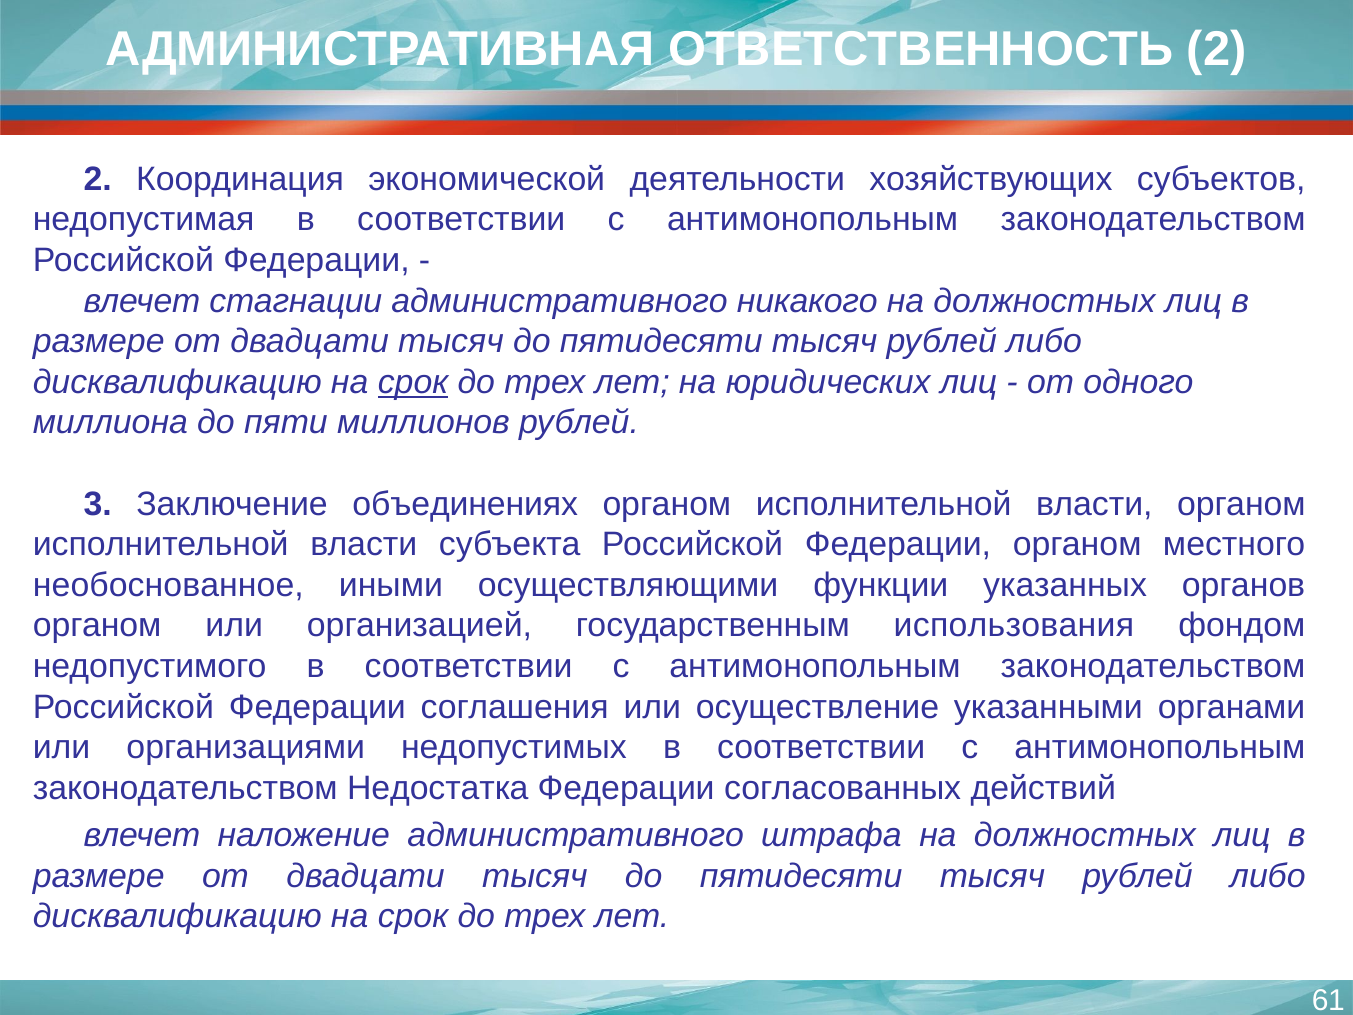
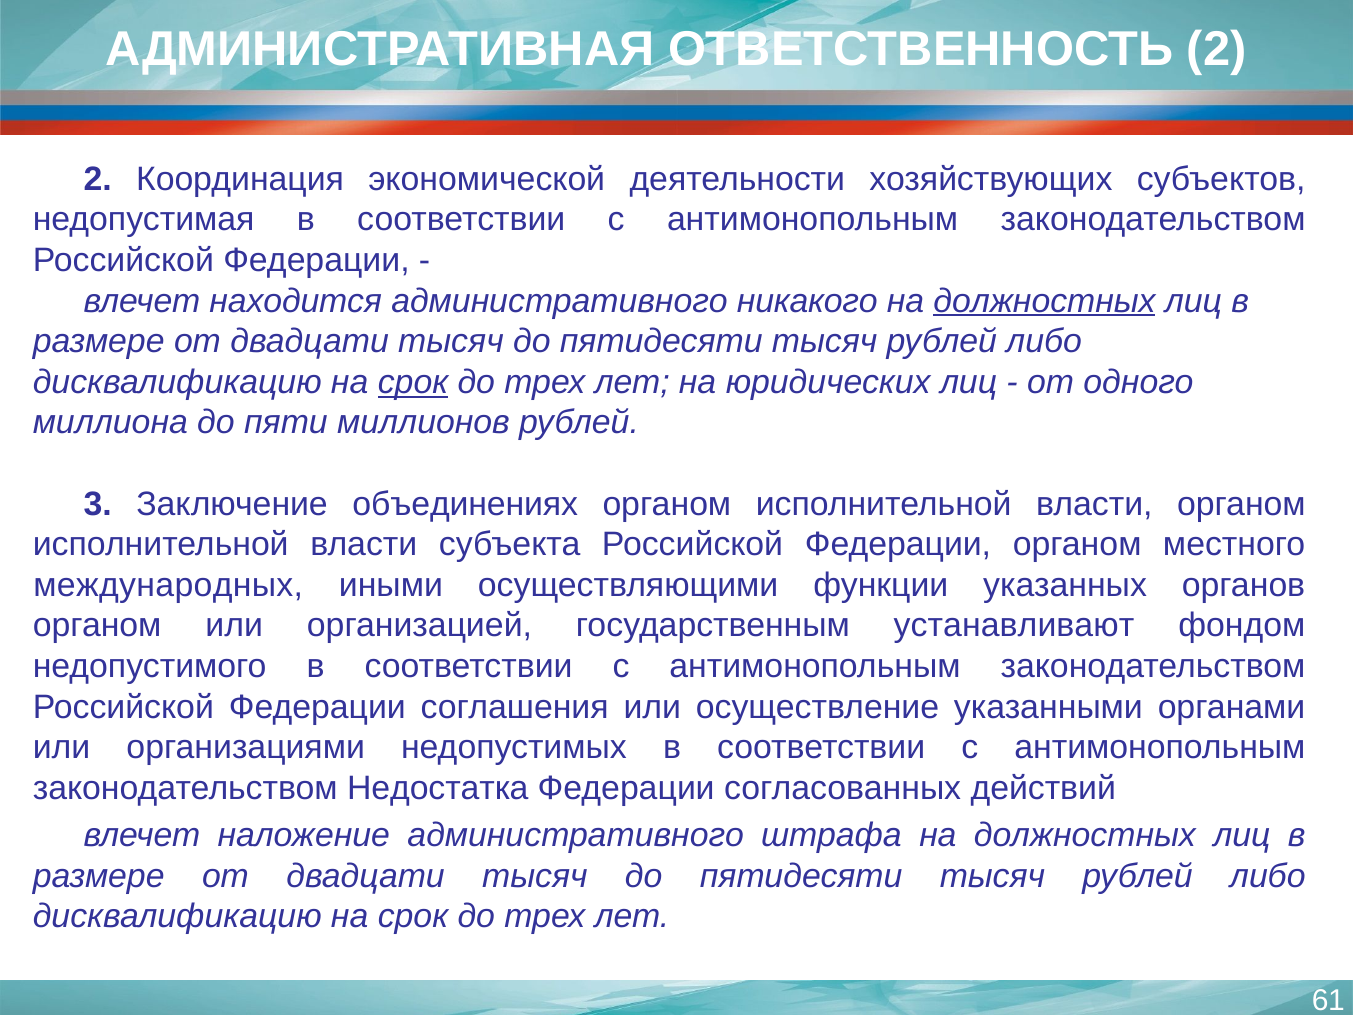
стагнации: стагнации -> находится (296, 301)
должностных underline: none -> present (1044, 301)
необоснованное: необоснованное -> международных (168, 585)
использования: использования -> устанавливают (1014, 625)
